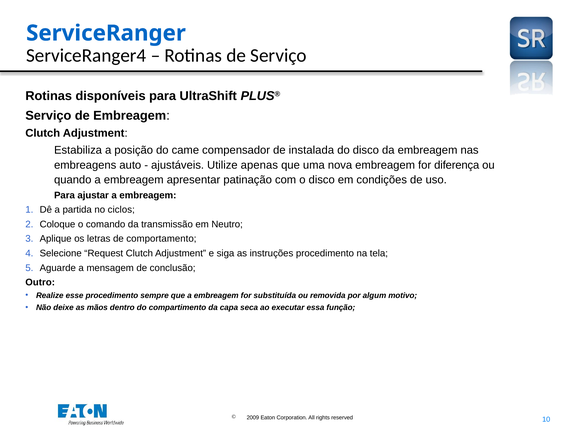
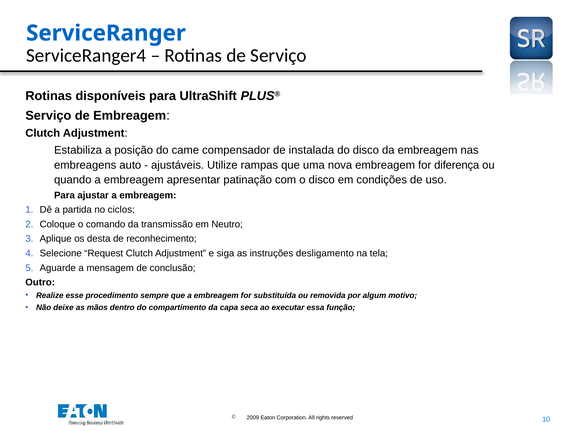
apenas: apenas -> rampas (259, 165)
letras: letras -> desta (99, 239)
comportamento: comportamento -> reconhecimento (161, 239)
instruções procedimento: procedimento -> desligamento (325, 254)
